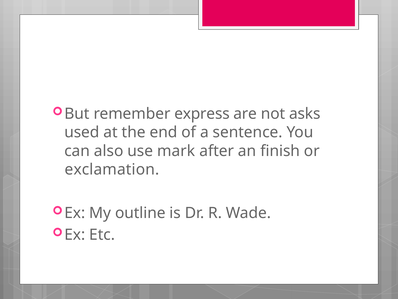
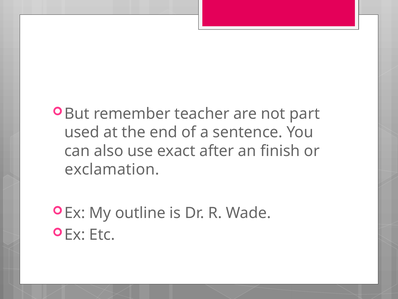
express: express -> teacher (202, 114)
asks: asks -> part (305, 114)
mark: mark -> exact (176, 151)
